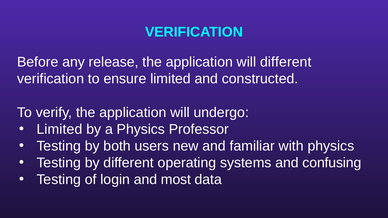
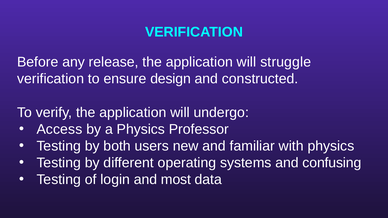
will different: different -> struggle (286, 62)
ensure limited: limited -> design (171, 79)
Limited: Limited -> Access (59, 129)
